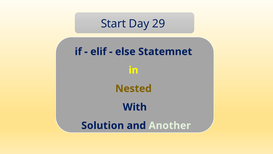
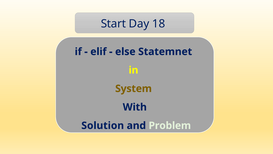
29: 29 -> 18 (159, 24)
Nested: Nested -> System (134, 88)
Another: Another -> Problem (170, 125)
